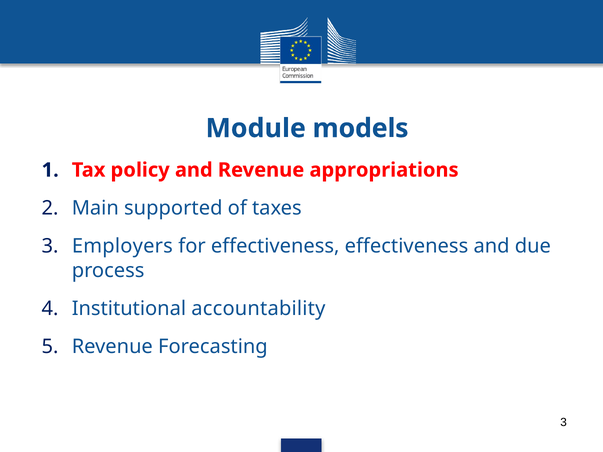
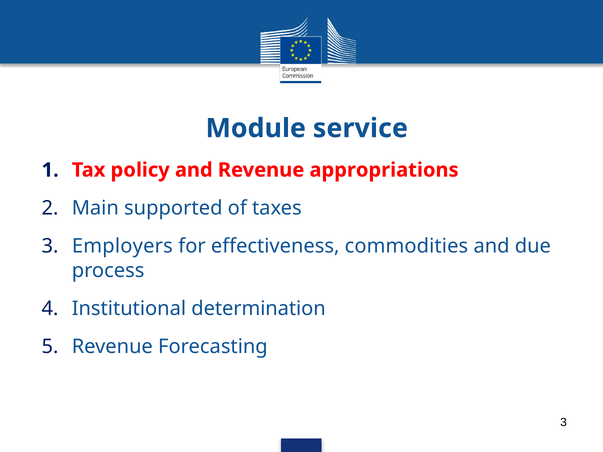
models: models -> service (360, 128)
effectiveness effectiveness: effectiveness -> commodities (406, 246)
accountability: accountability -> determination (259, 309)
